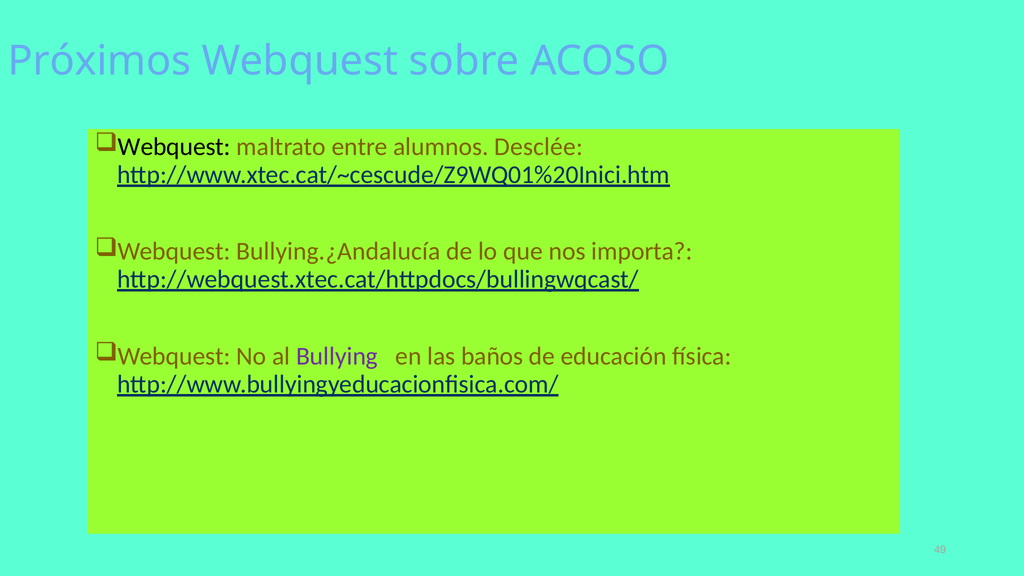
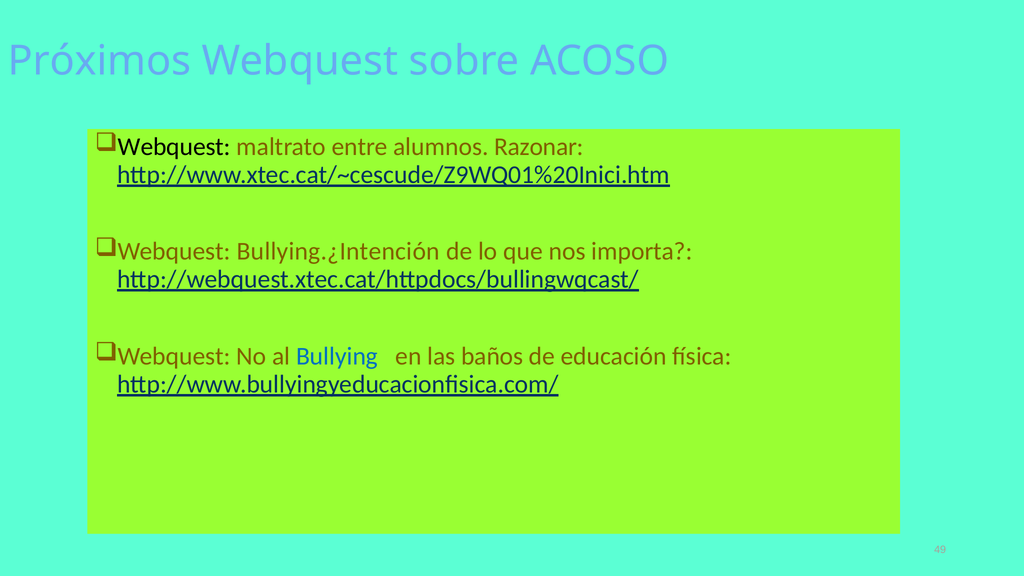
Desclée: Desclée -> Razonar (539, 147)
Bullying.¿Andalucía: Bullying.¿Andalucía -> Bullying.¿Intención (338, 251)
Bullying colour: purple -> blue (337, 356)
